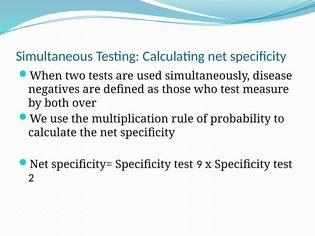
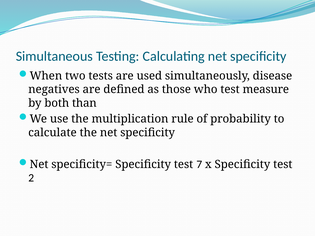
over: over -> than (84, 103)
9: 9 -> 7 (199, 164)
